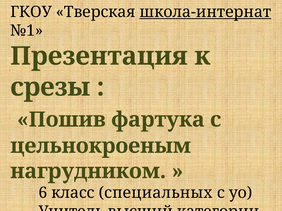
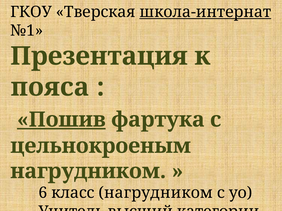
срезы: срезы -> пояса (50, 87)
Пошив underline: none -> present (61, 120)
класс специальных: специальных -> нагрудником (156, 193)
